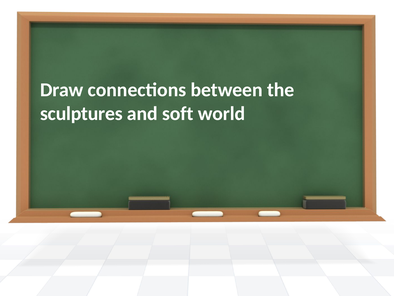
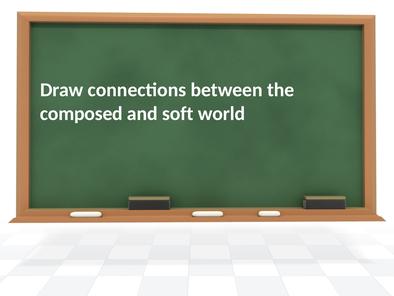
sculptures: sculptures -> composed (81, 113)
